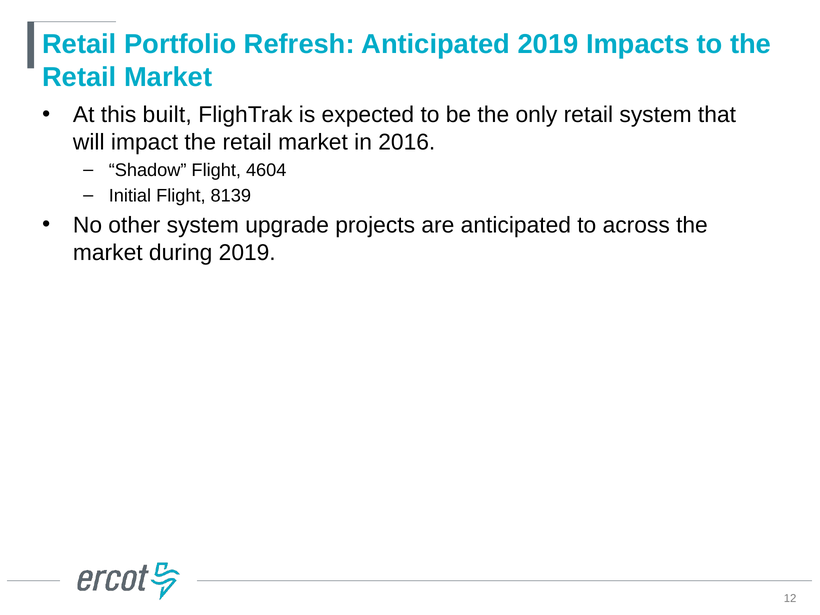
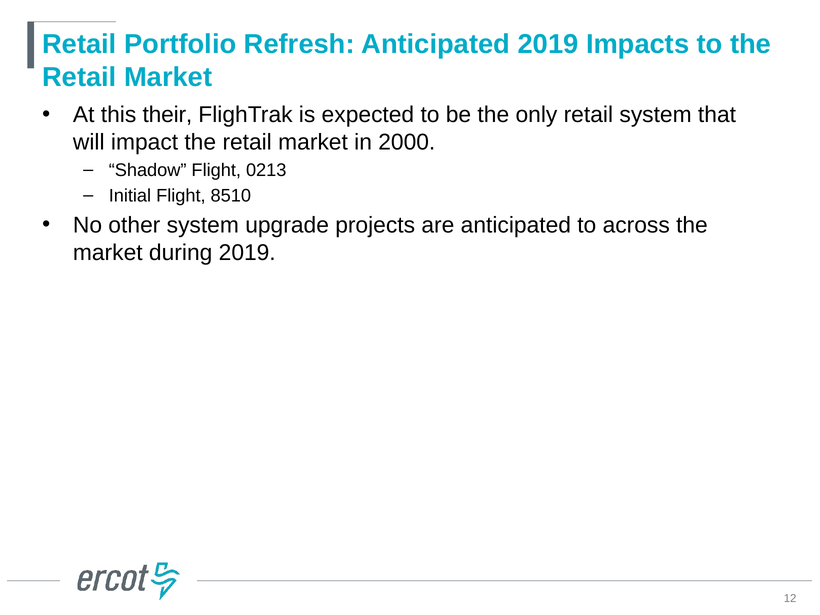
built: built -> their (167, 115)
2016: 2016 -> 2000 (407, 142)
4604: 4604 -> 0213 (266, 170)
8139: 8139 -> 8510 (231, 196)
